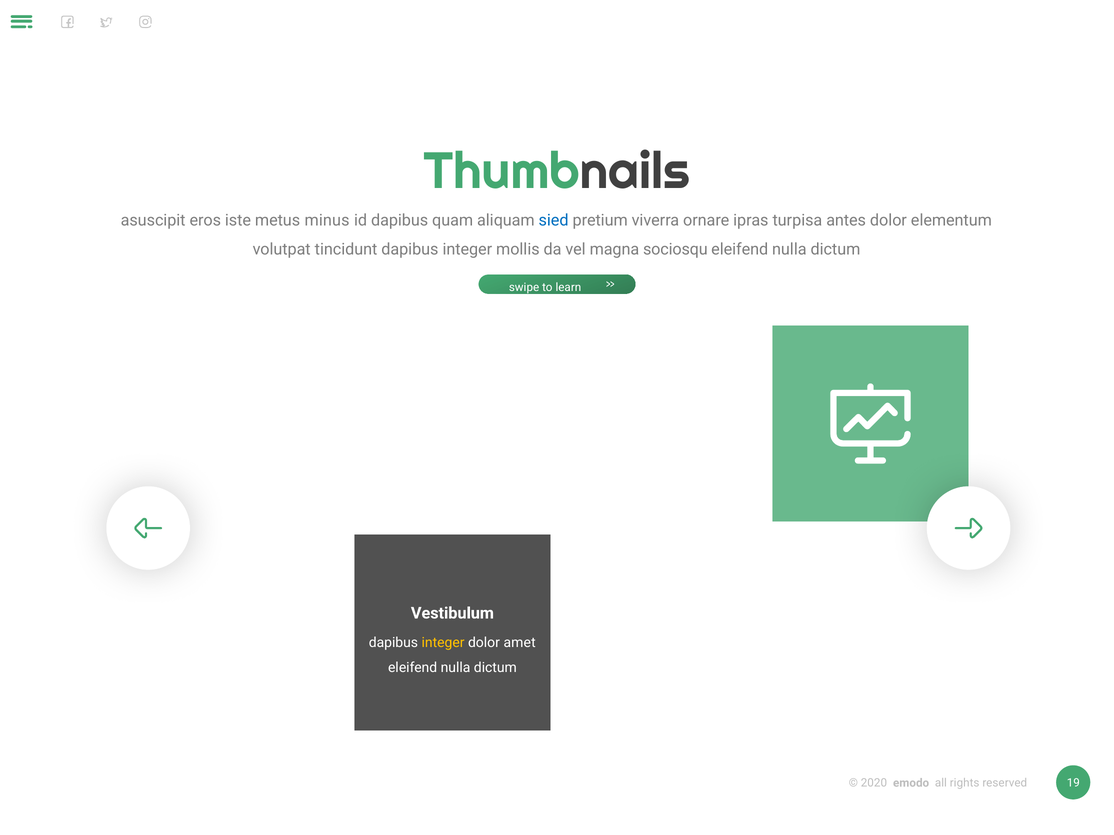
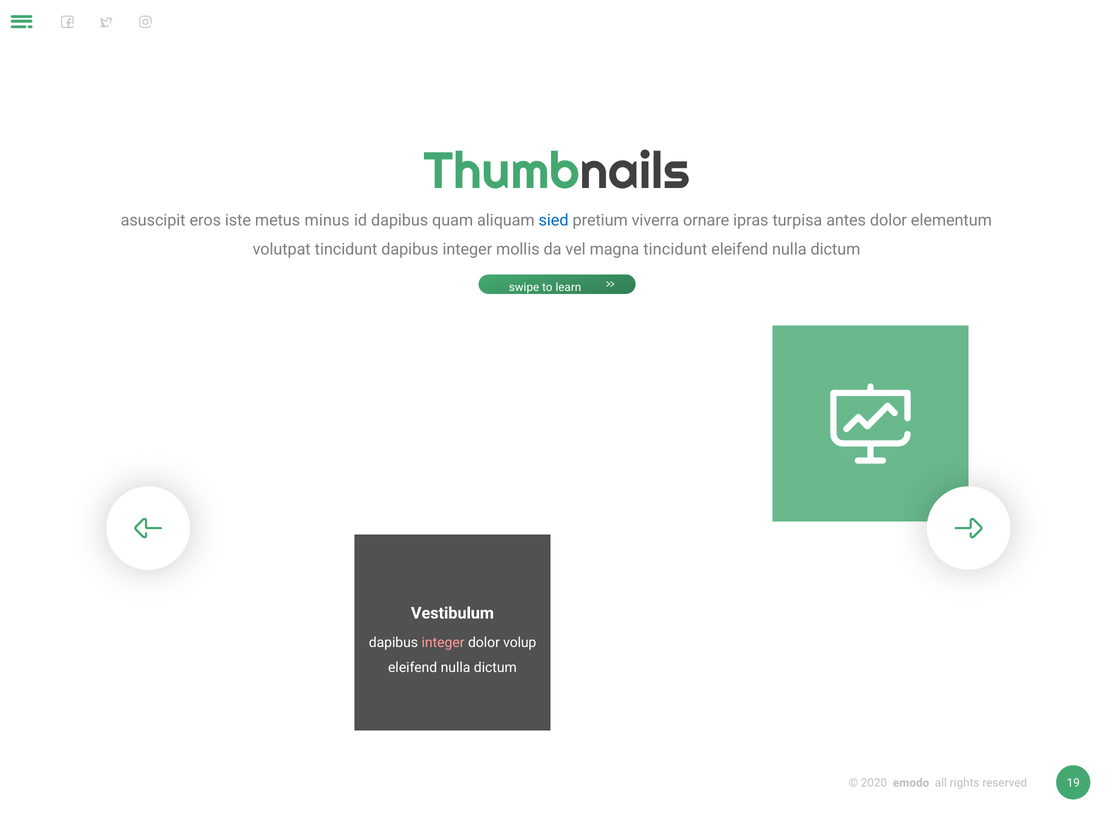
magna sociosqu: sociosqu -> tincidunt (675, 250)
integer colour: yellow -> pink (443, 643)
amet: amet -> volup (520, 643)
